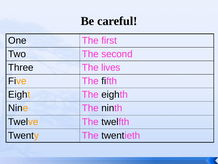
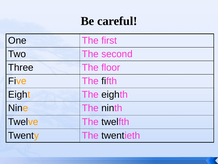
lives: lives -> floor (111, 67)
